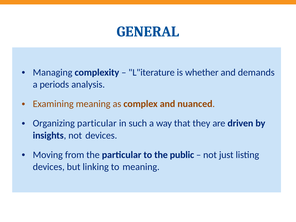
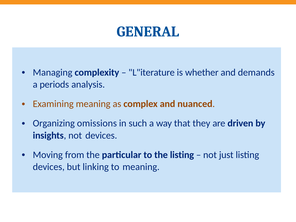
Organizing particular: particular -> omissions (97, 123)
the public: public -> listing (182, 155)
